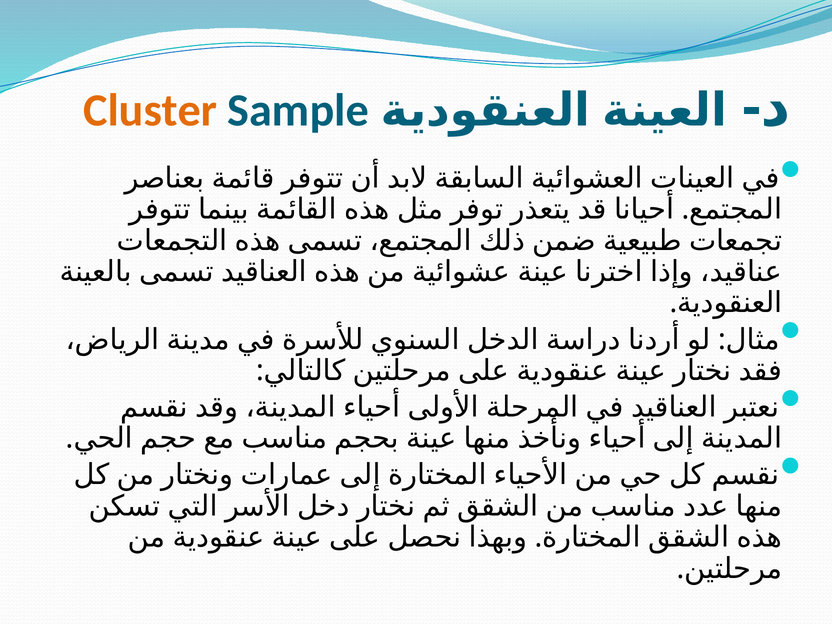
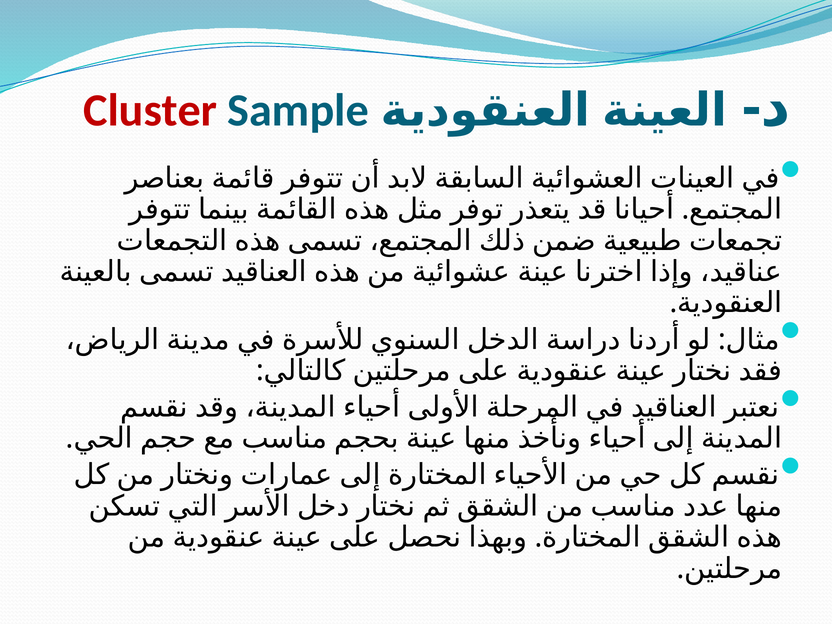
Cluster colour: orange -> red (150, 111)
